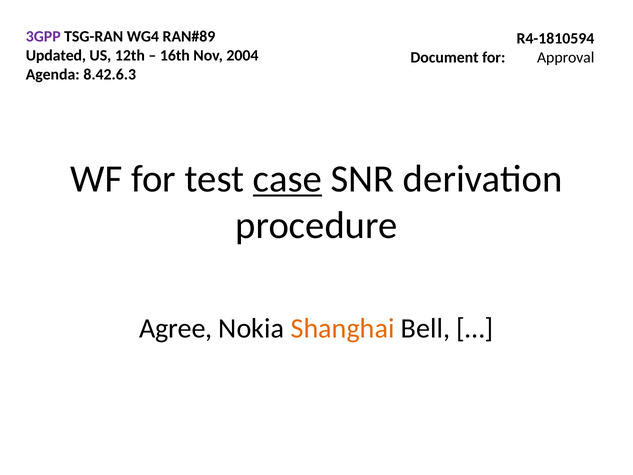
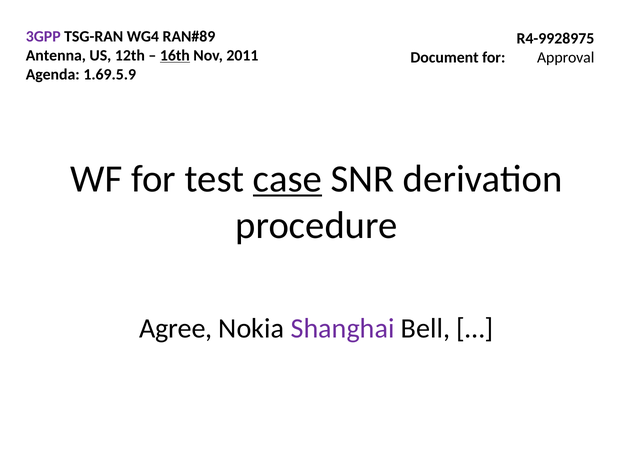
R4-1810594: R4-1810594 -> R4-9928975 (555, 39)
Updated: Updated -> Antenna (56, 55)
16th underline: none -> present (175, 55)
2004: 2004 -> 2011 (242, 55)
8.42.6.3: 8.42.6.3 -> 1.69.5.9 (110, 74)
Shanghai colour: orange -> purple (343, 328)
